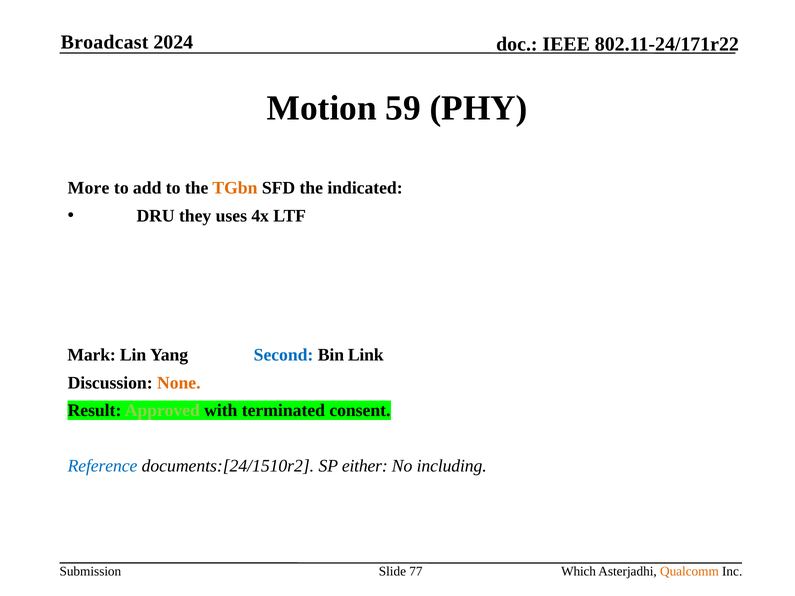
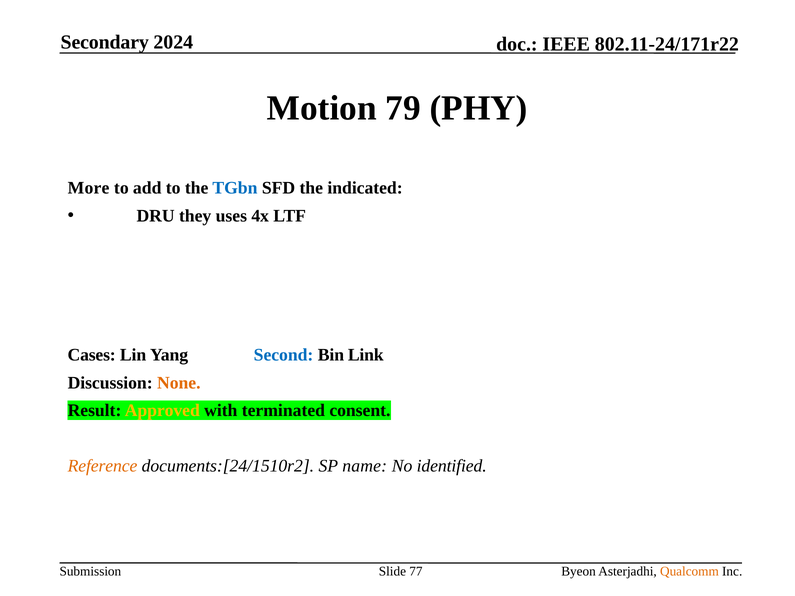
Broadcast: Broadcast -> Secondary (105, 42)
59: 59 -> 79 (403, 108)
TGbn colour: orange -> blue (235, 188)
Mark: Mark -> Cases (92, 355)
Approved colour: light green -> yellow (162, 411)
Reference colour: blue -> orange (103, 466)
either: either -> name (365, 466)
including: including -> identified (452, 466)
Which: Which -> Byeon (579, 572)
